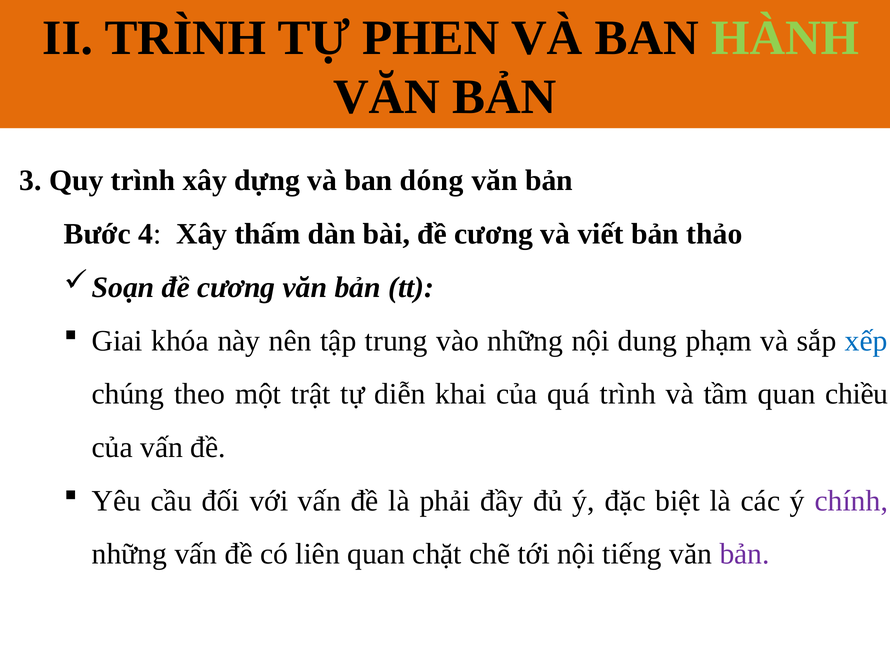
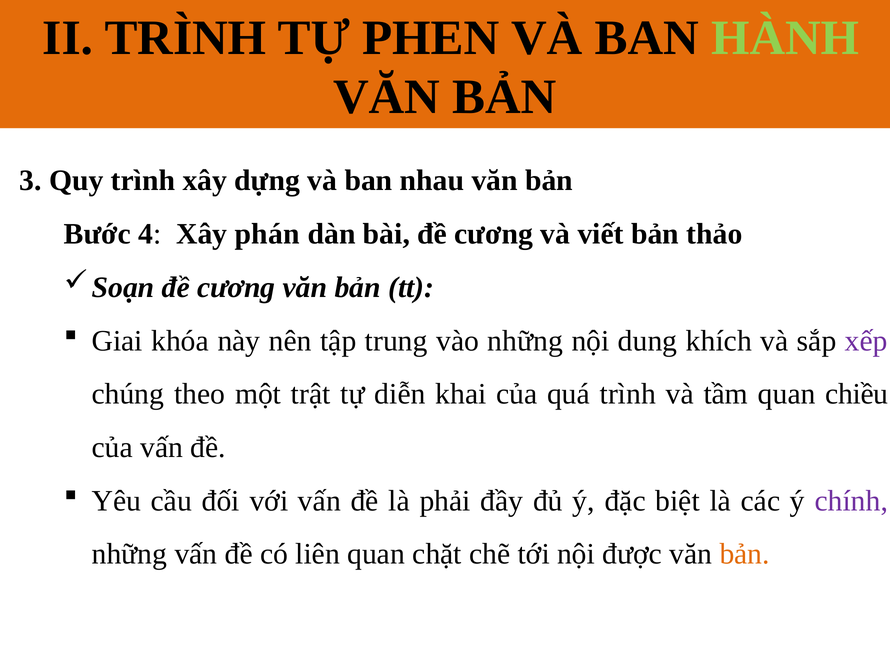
dóng: dóng -> nhau (432, 181)
thấm: thấm -> phán (267, 234)
phạm: phạm -> khích (719, 341)
xếp colour: blue -> purple (866, 341)
tiếng: tiếng -> được (632, 555)
bản colour: purple -> orange (745, 555)
